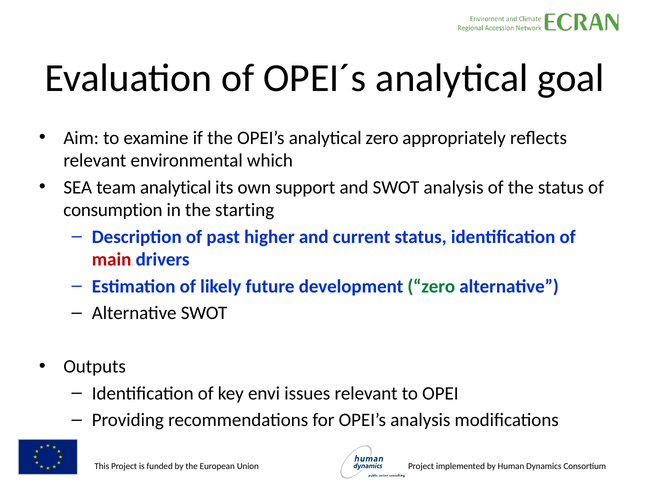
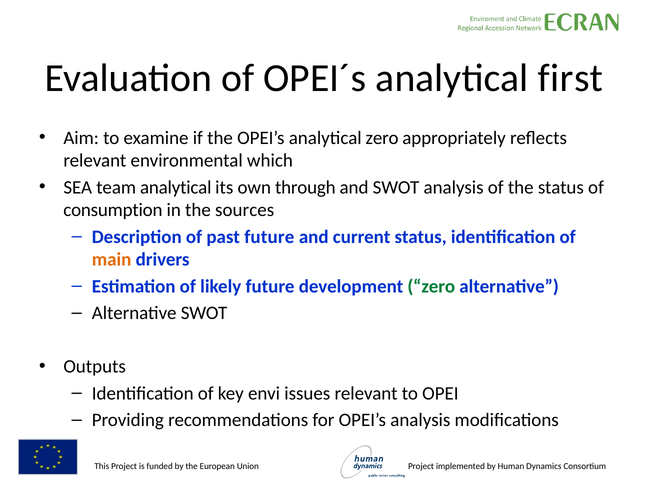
goal: goal -> first (570, 78)
support: support -> through (305, 187)
starting: starting -> sources (245, 210)
past higher: higher -> future (269, 237)
main colour: red -> orange (112, 259)
